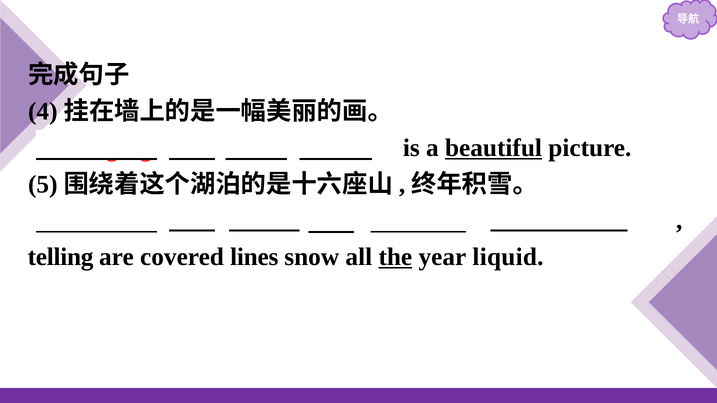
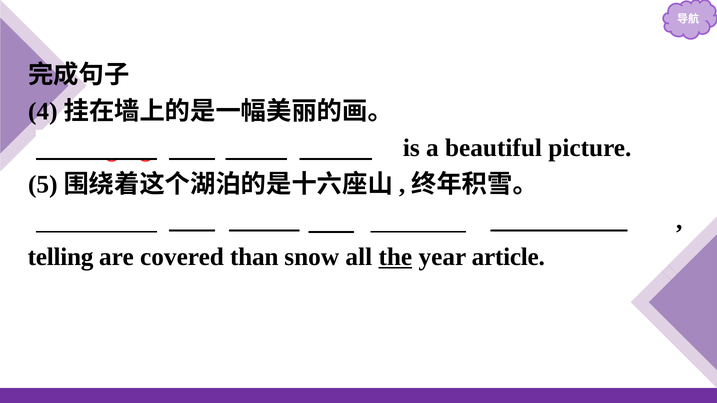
beautiful underline: present -> none (494, 148)
lines: lines -> than (254, 257)
liquid: liquid -> article (508, 257)
